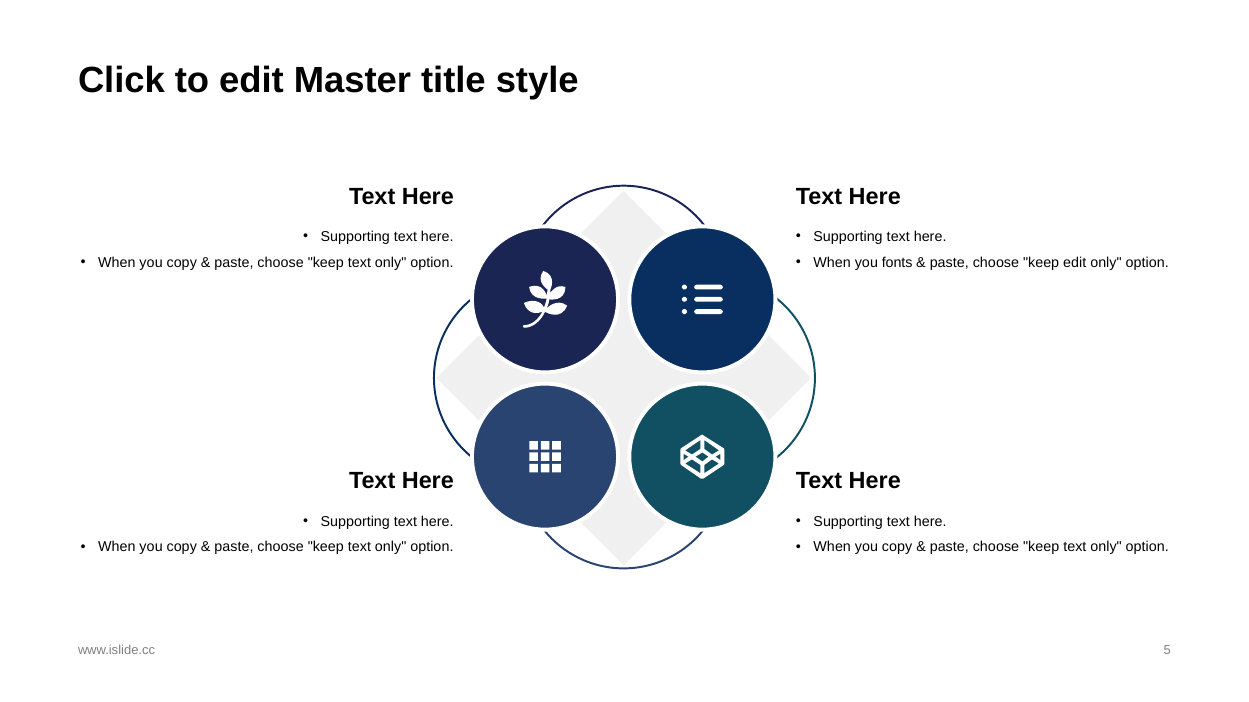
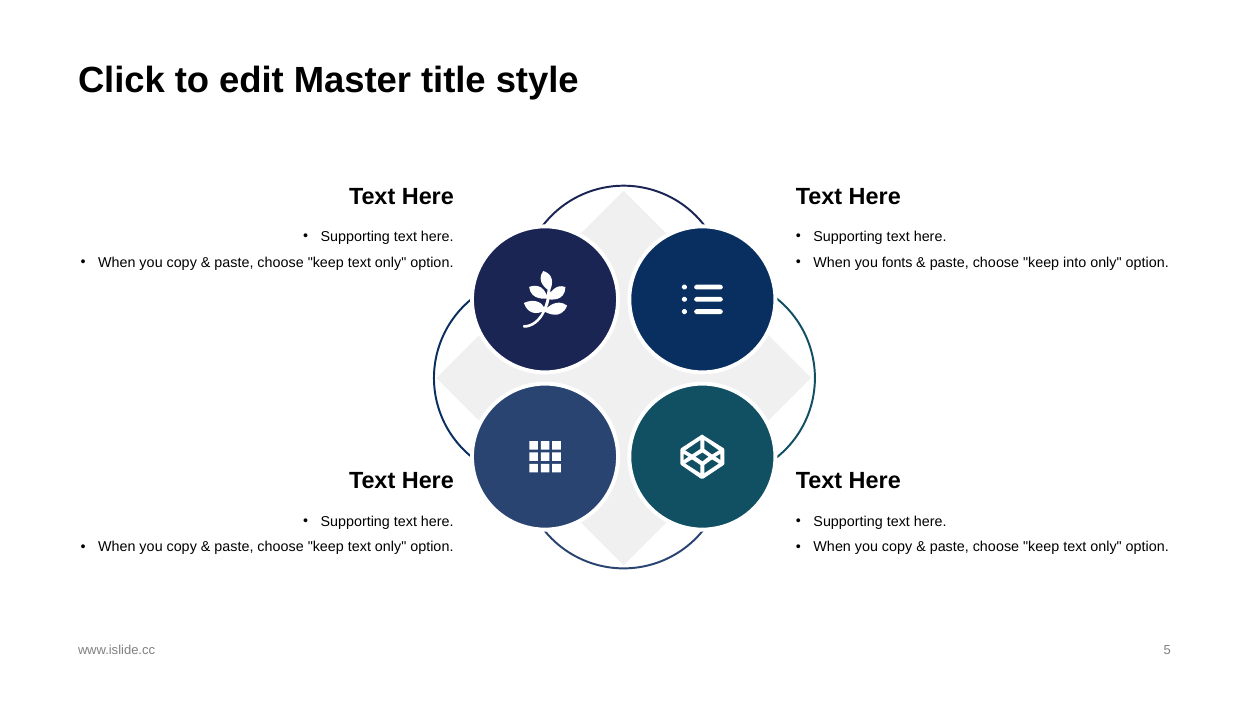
keep edit: edit -> into (1075, 263)
